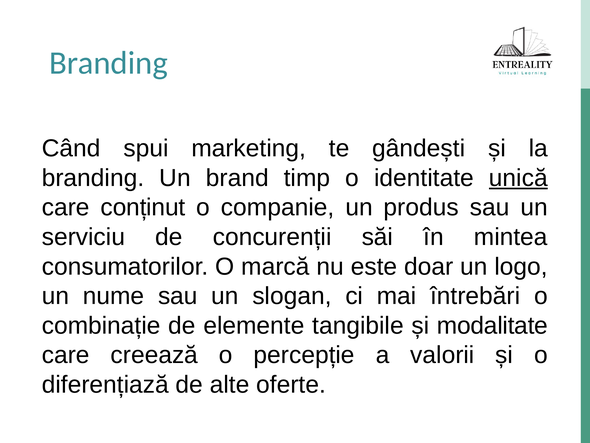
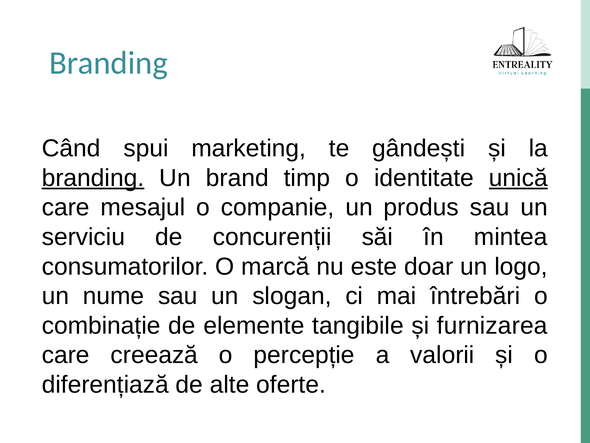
branding underline: none -> present (93, 178)
conținut: conținut -> mesajul (143, 207)
modalitate: modalitate -> furnizarea (492, 325)
